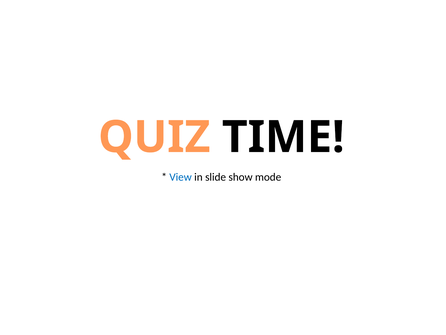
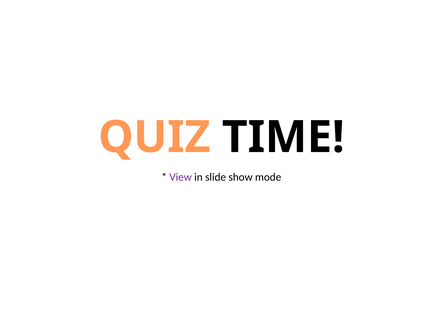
View colour: blue -> purple (181, 177)
